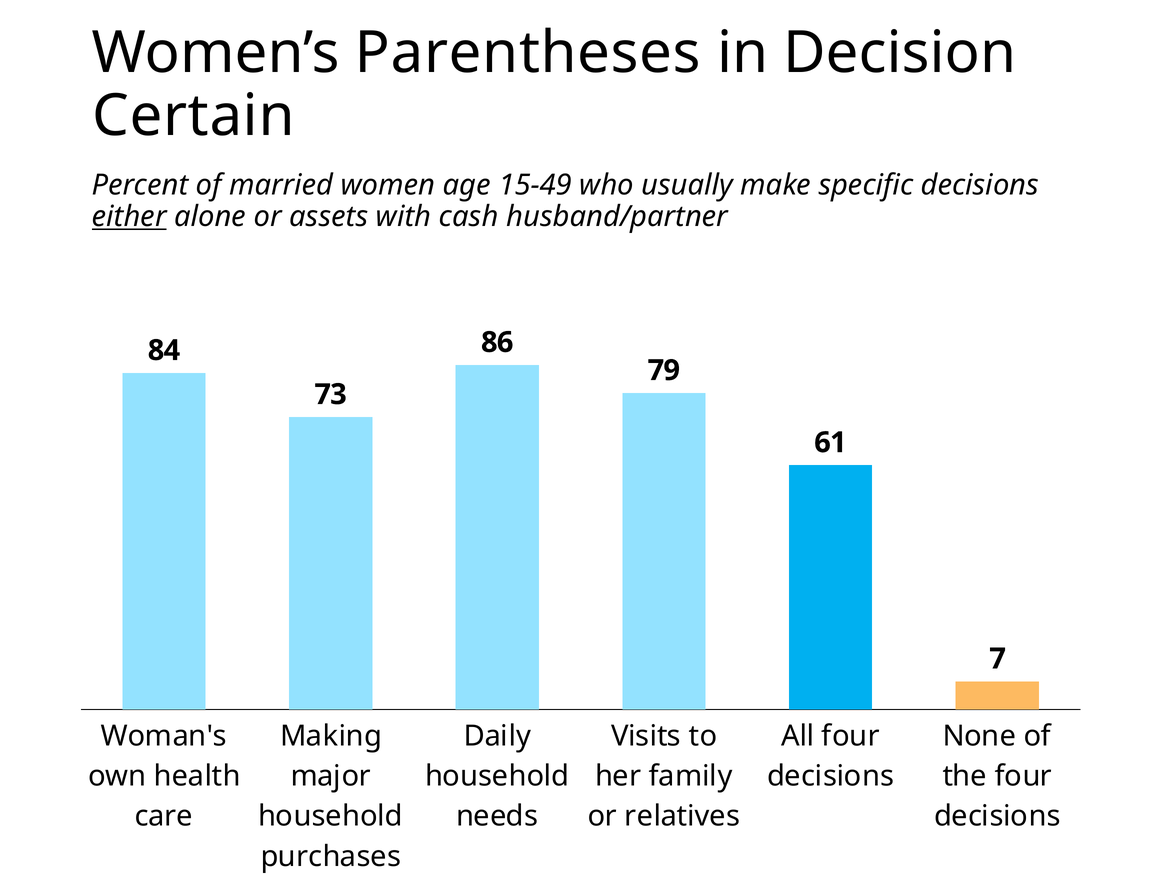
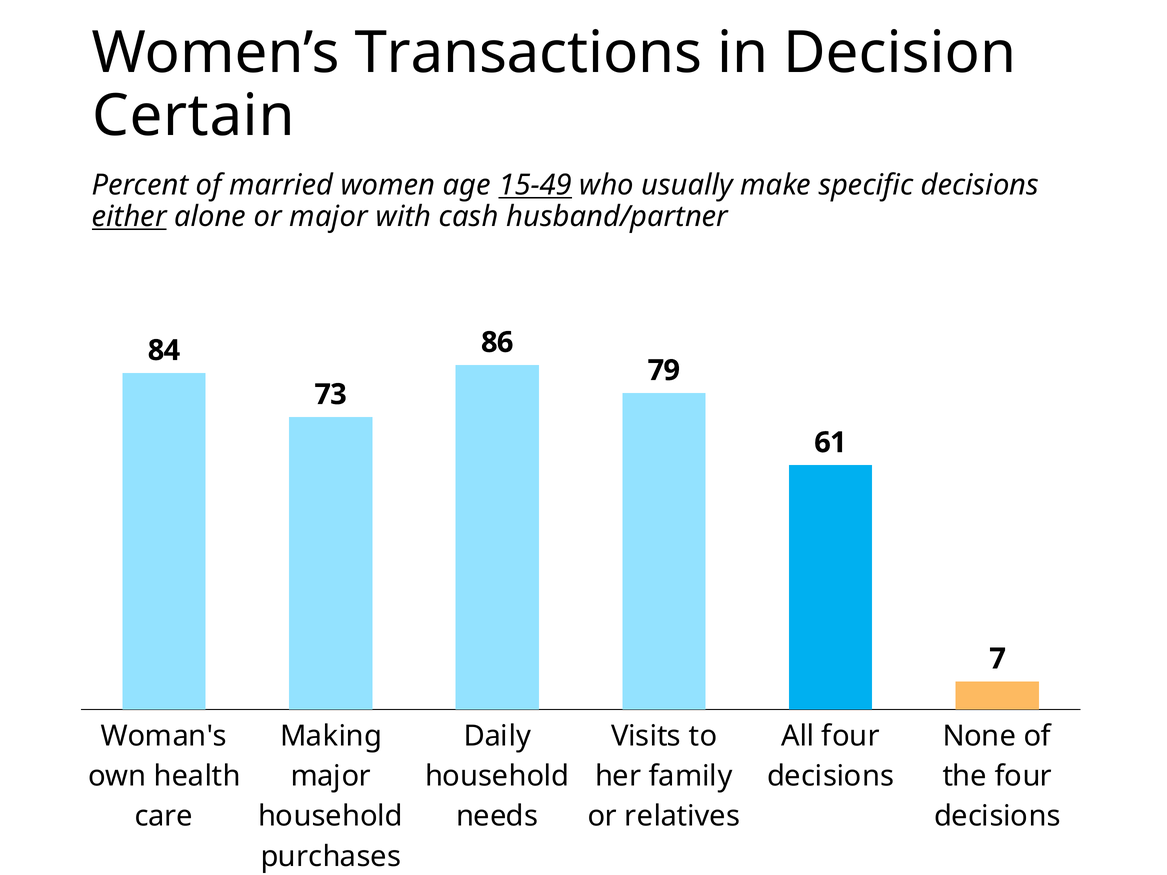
Parentheses: Parentheses -> Transactions (528, 53)
15-49 underline: none -> present (535, 185)
or assets: assets -> major (329, 217)
